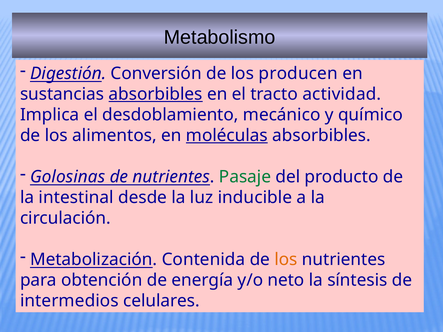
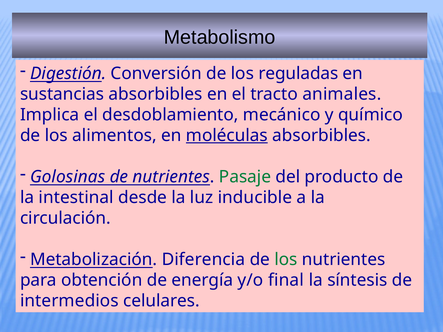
producen: producen -> reguladas (298, 74)
absorbibles underline: present -> none (156, 94)
actividad: actividad -> animales (342, 94)
Contenida: Contenida -> Diferencia (203, 260)
los colour: orange -> green (286, 260)
neto: neto -> final (286, 280)
